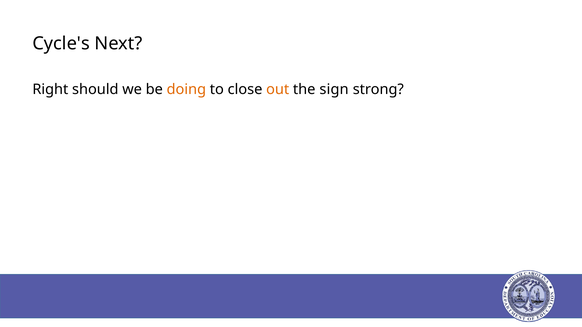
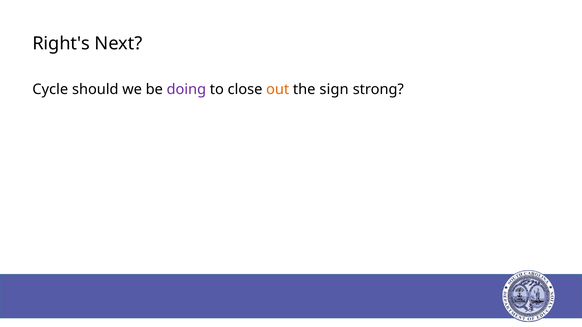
Cycle's: Cycle's -> Right's (61, 43)
Right: Right -> Cycle (50, 89)
doing colour: orange -> purple (186, 89)
